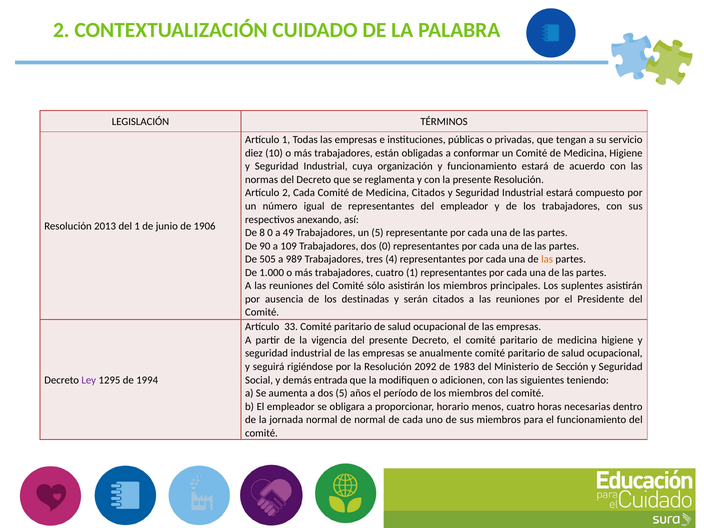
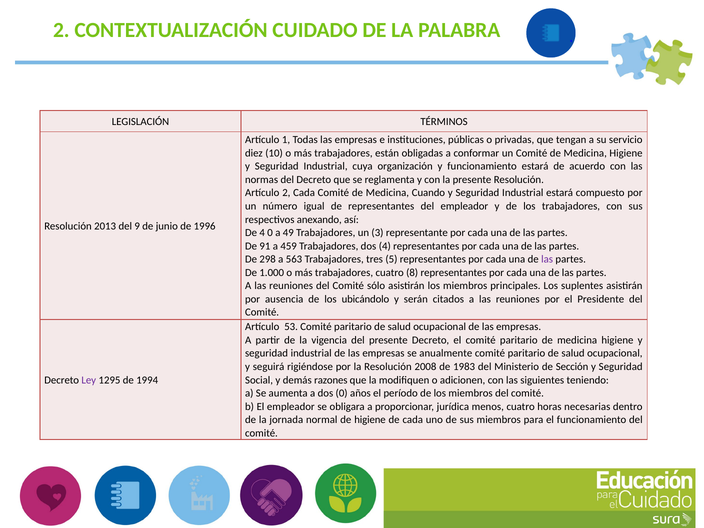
Medicina Citados: Citados -> Cuando (428, 193)
del 1: 1 -> 9 (137, 226)
1906: 1906 -> 1996 (205, 226)
De 8: 8 -> 4 (262, 233)
un 5: 5 -> 3 (377, 233)
90: 90 -> 91 (265, 246)
109: 109 -> 459 (289, 246)
dos 0: 0 -> 4 (385, 246)
505: 505 -> 298 (268, 259)
989: 989 -> 563 (294, 259)
4: 4 -> 5 (391, 259)
las colour: orange -> purple (547, 259)
cuatro 1: 1 -> 8 (412, 273)
destinadas: destinadas -> ubicándolo (365, 299)
33: 33 -> 53 (291, 327)
2092: 2092 -> 2008 (425, 367)
entrada: entrada -> razones (331, 380)
dos 5: 5 -> 0 (342, 393)
horario: horario -> jurídica (453, 407)
de normal: normal -> higiene (370, 420)
